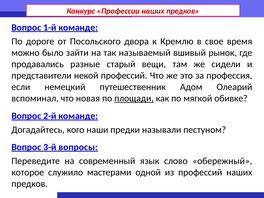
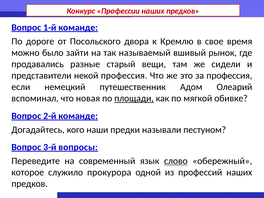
некой профессий: профессий -> профессия (124, 76)
слово underline: none -> present (176, 161)
мастерами: мастерами -> прокурора (109, 172)
